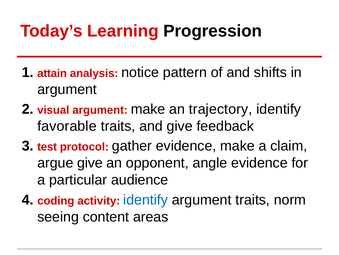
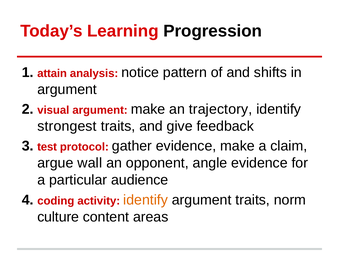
favorable: favorable -> strongest (67, 126)
argue give: give -> wall (90, 163)
identify colour: blue -> orange (146, 199)
seeing: seeing -> culture (58, 216)
